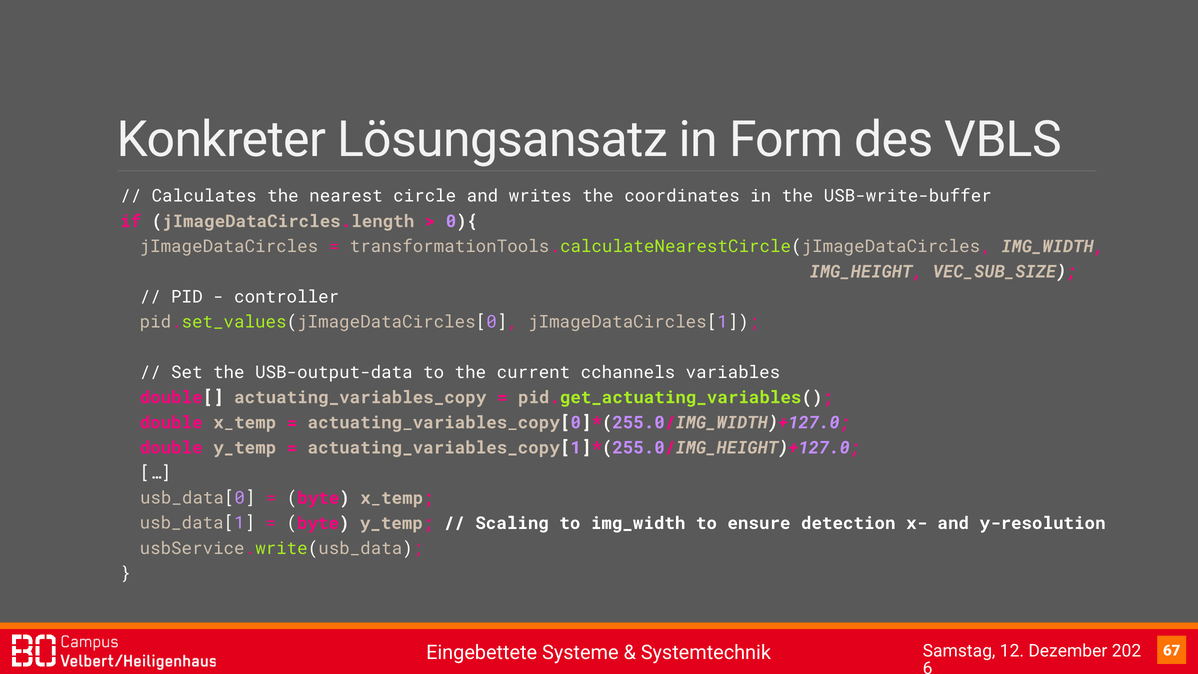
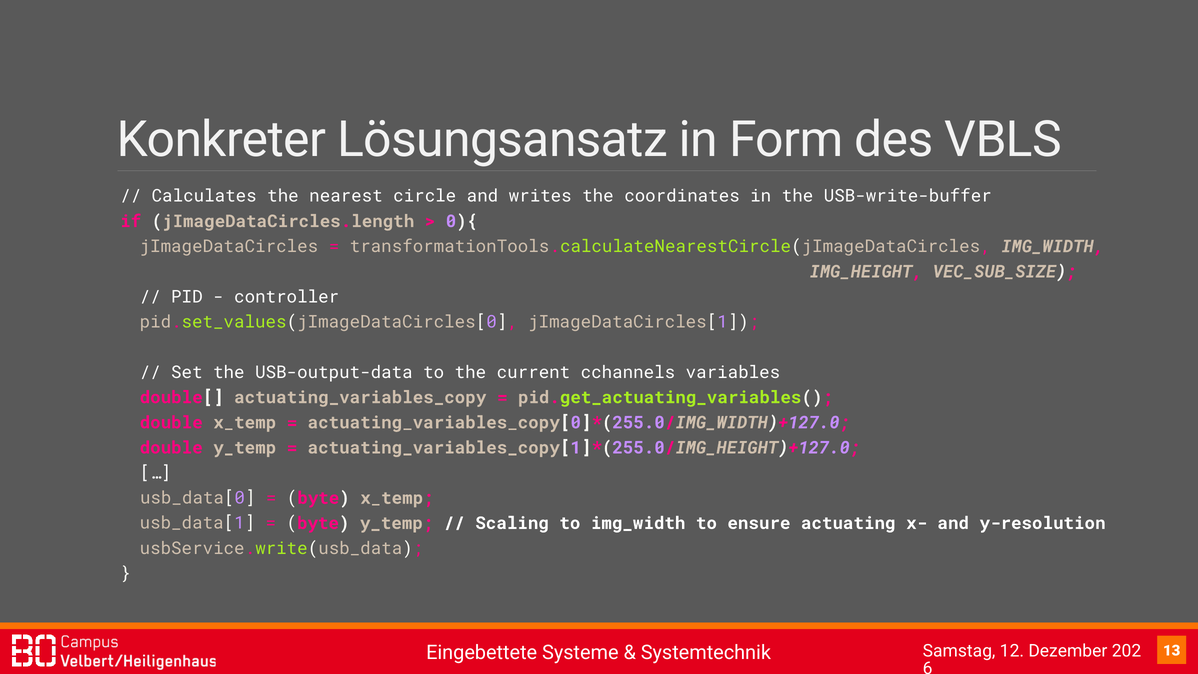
detection: detection -> actuating (848, 523)
67: 67 -> 13 (1172, 651)
